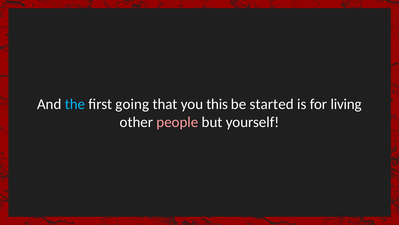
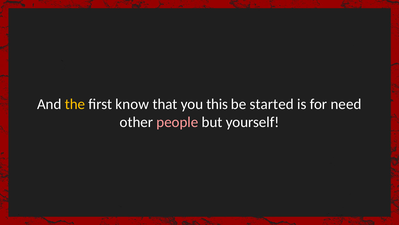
the colour: light blue -> yellow (75, 104)
going: going -> know (132, 104)
living: living -> need (346, 104)
